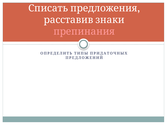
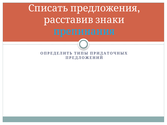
препинания colour: pink -> light blue (84, 32)
